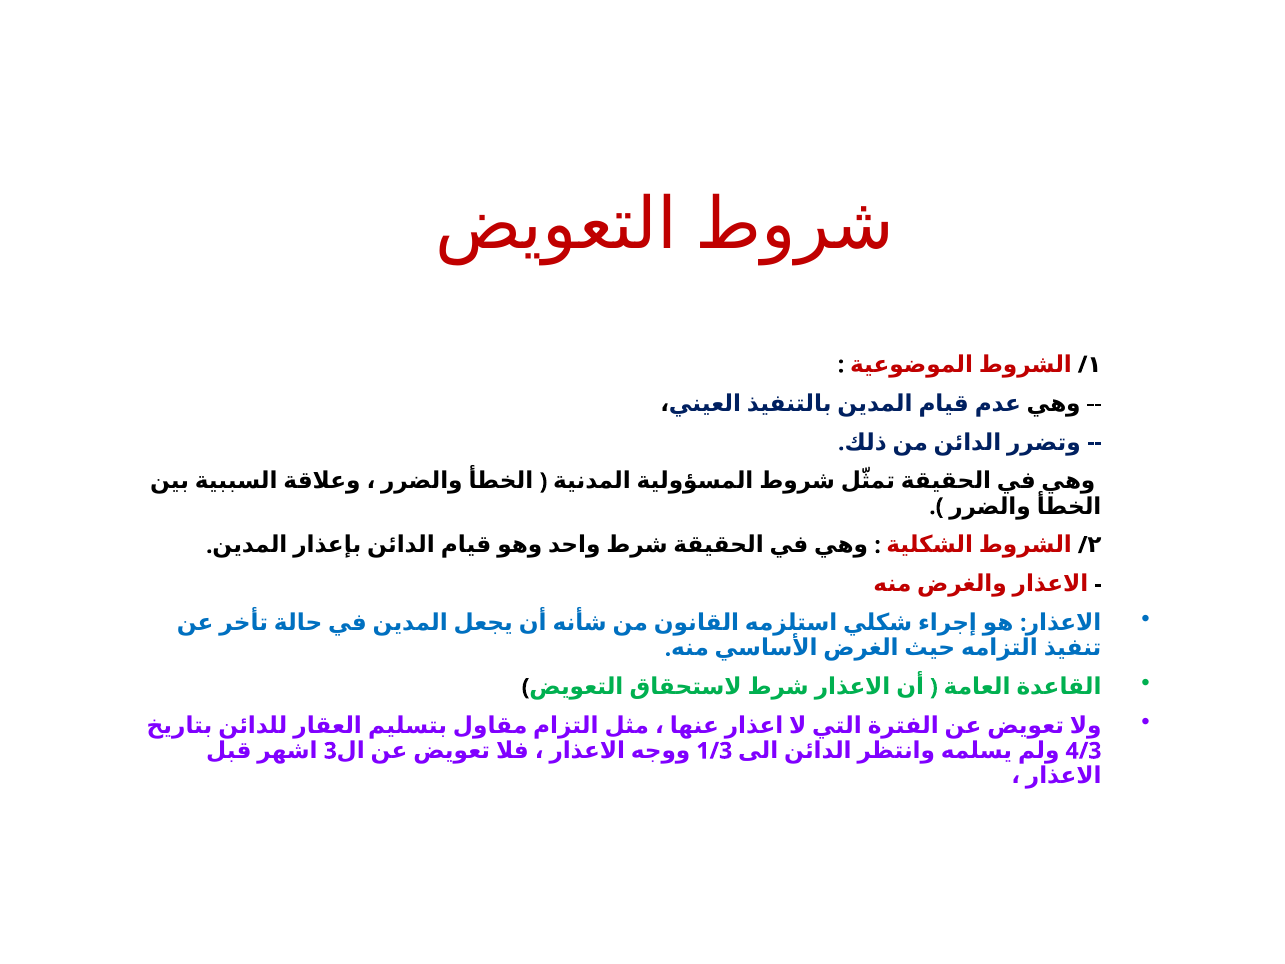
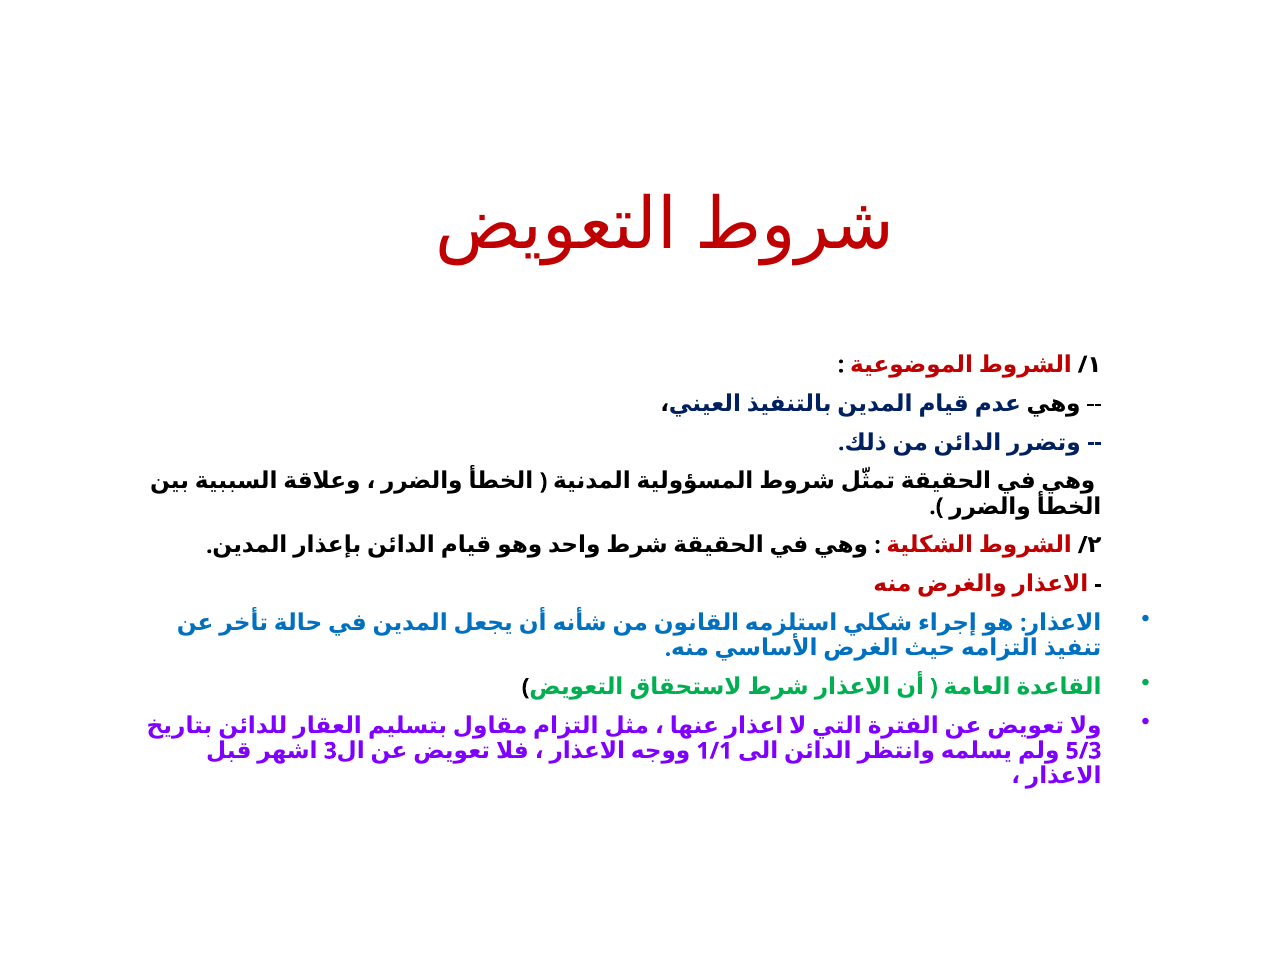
1/3: 1/3 -> 1/1 (714, 751)
4/3: 4/3 -> 5/3 (1084, 751)
